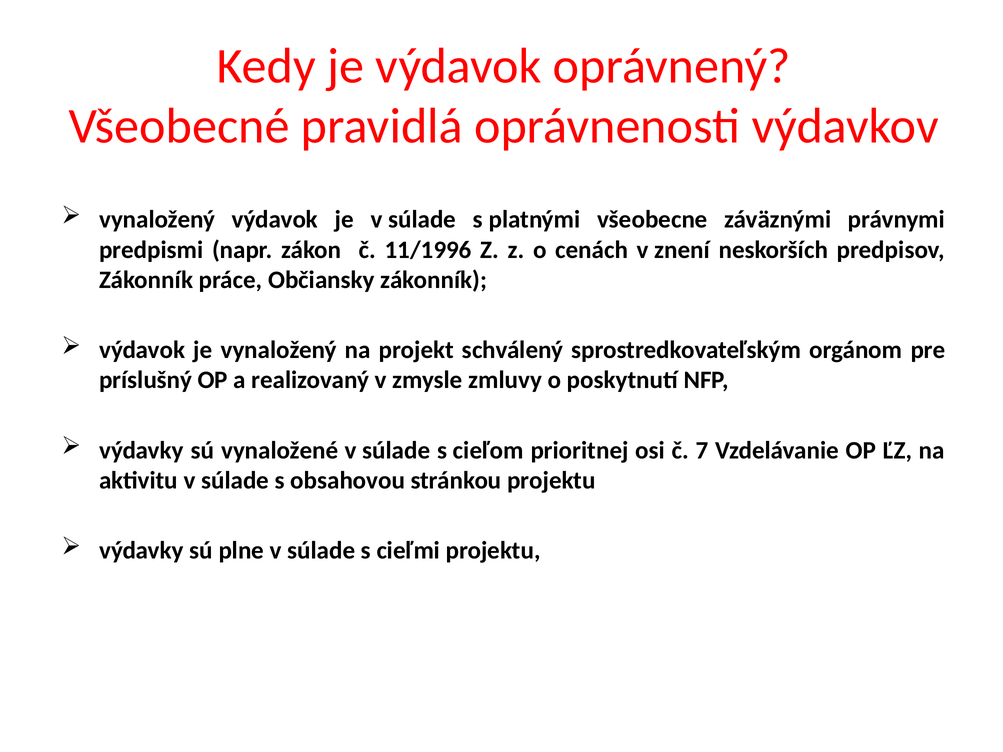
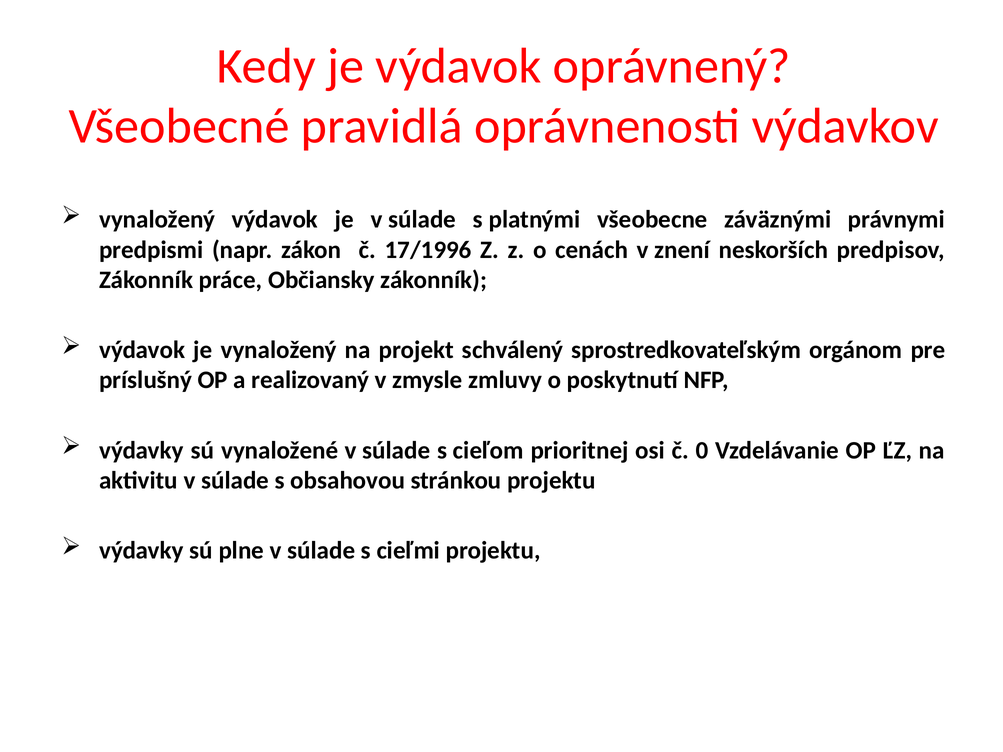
11/1996: 11/1996 -> 17/1996 (428, 250)
7: 7 -> 0 (702, 450)
